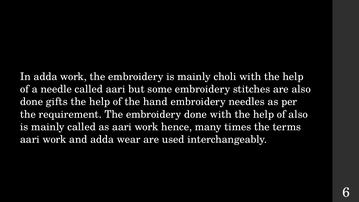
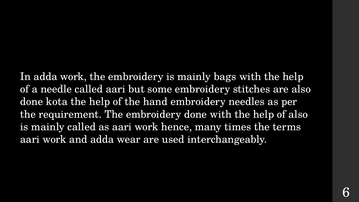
choli: choli -> bags (225, 77)
gifts: gifts -> kota (57, 102)
